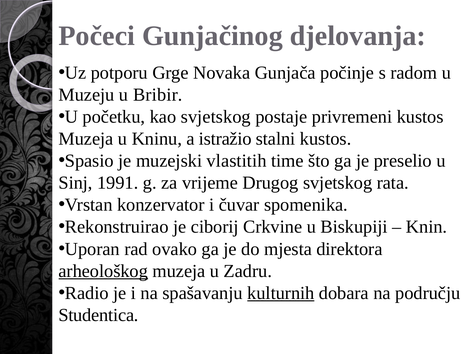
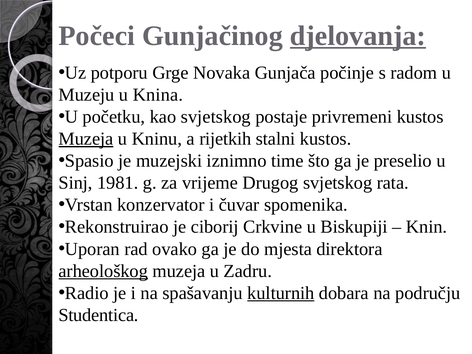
djelovanja underline: none -> present (358, 36)
Bribir: Bribir -> Knina (158, 95)
Muzeja underline: none -> present (86, 139)
istražio: istražio -> rijetkih (225, 139)
vlastitih: vlastitih -> iznimno (237, 161)
1991: 1991 -> 1981 (118, 183)
